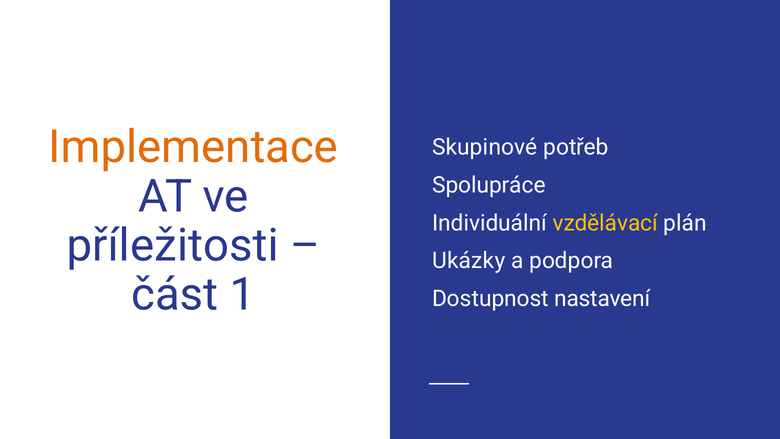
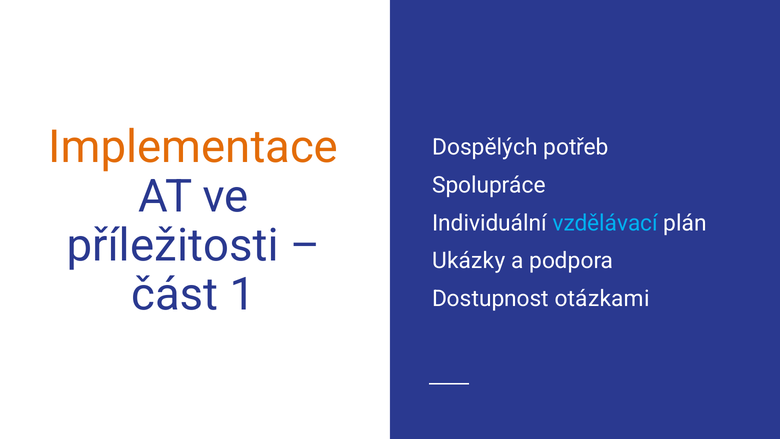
Skupinové: Skupinové -> Dospělých (485, 147)
vzdělávací colour: yellow -> light blue (605, 223)
nastavení: nastavení -> otázkami (602, 299)
